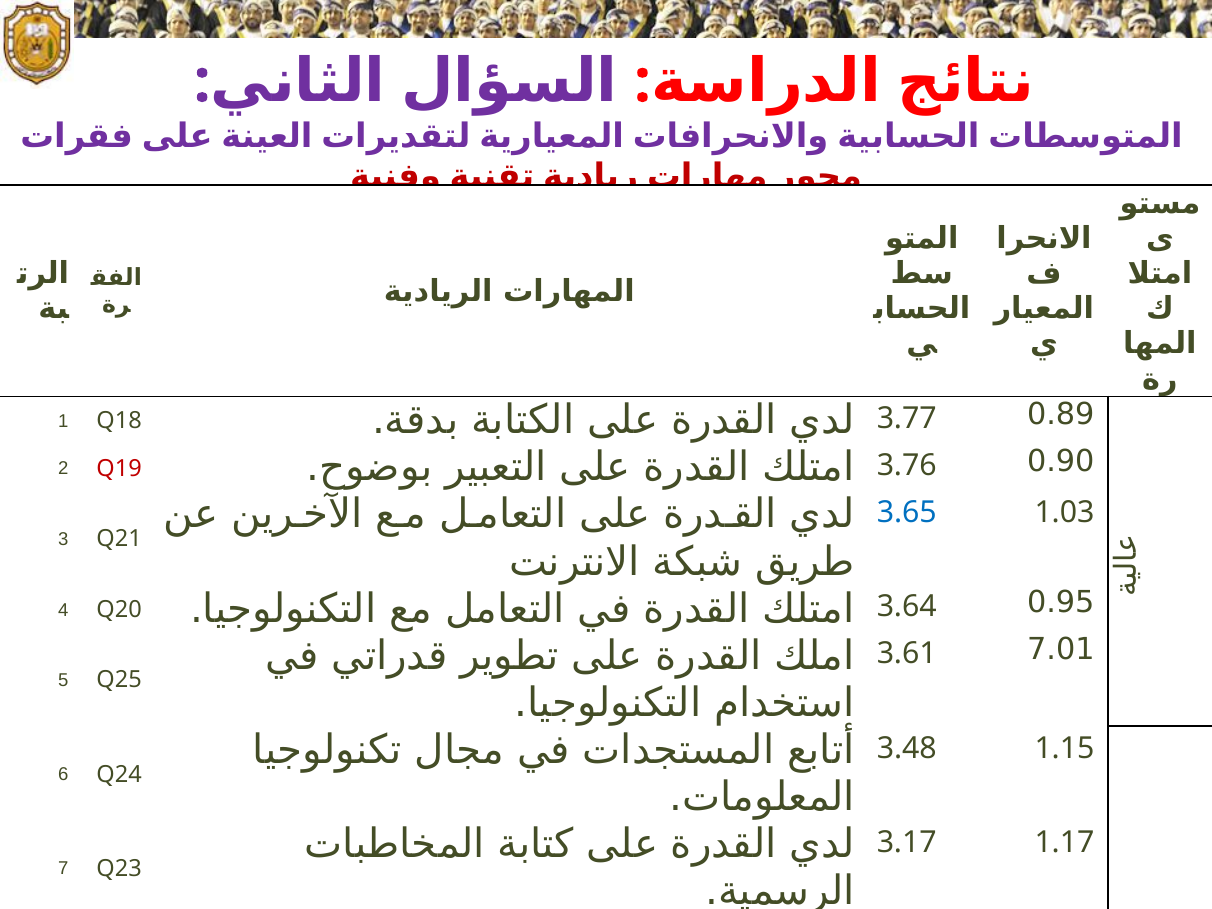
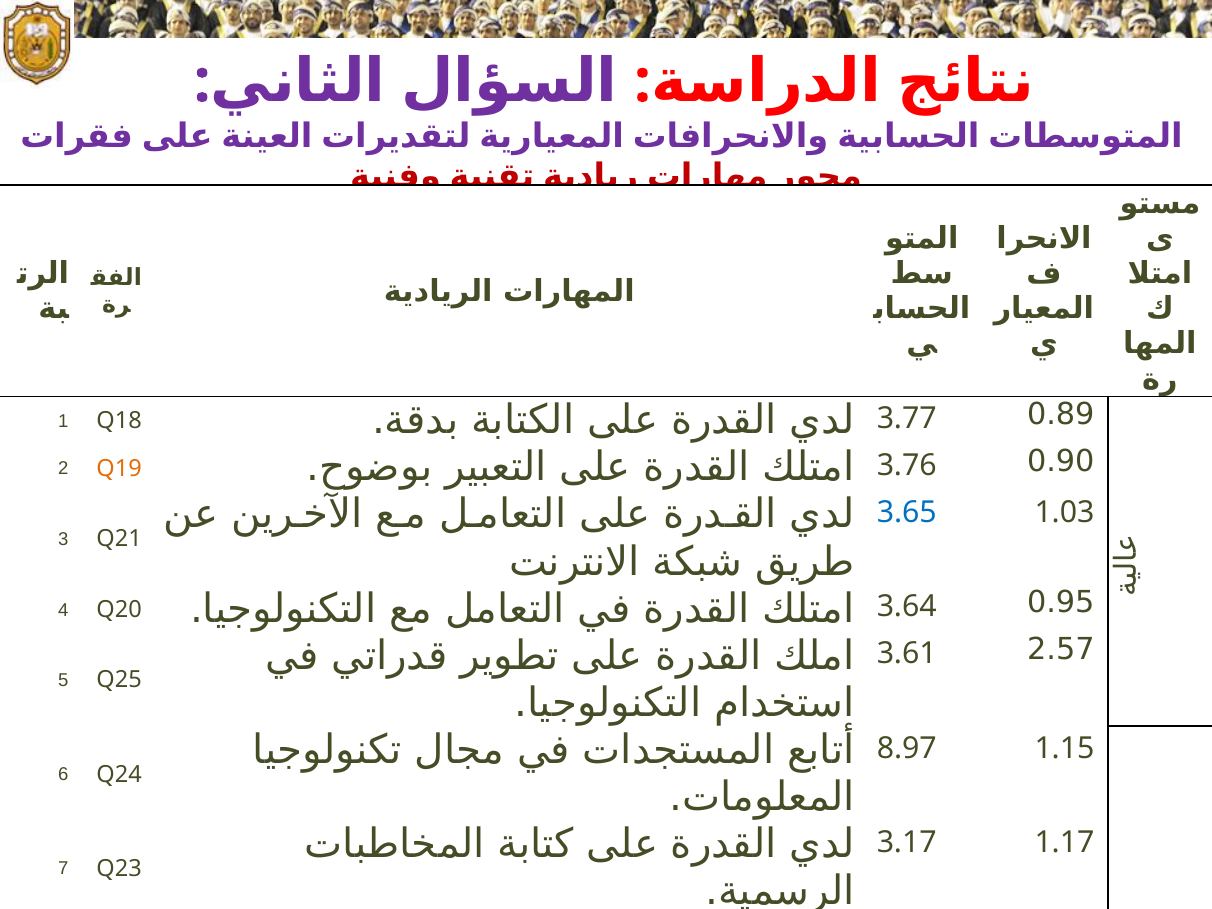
Q19 colour: red -> orange (119, 468)
7.01: 7.01 -> 2.57 (1061, 650)
3.48: 3.48 -> 8.97 (907, 748)
